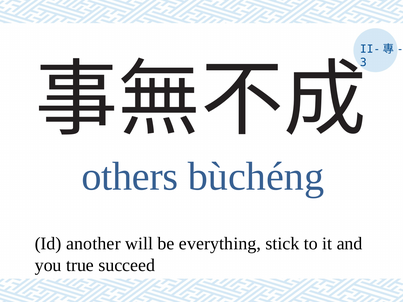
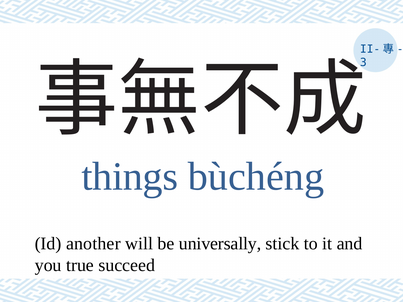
others: others -> things (130, 177)
everything: everything -> universally (220, 244)
